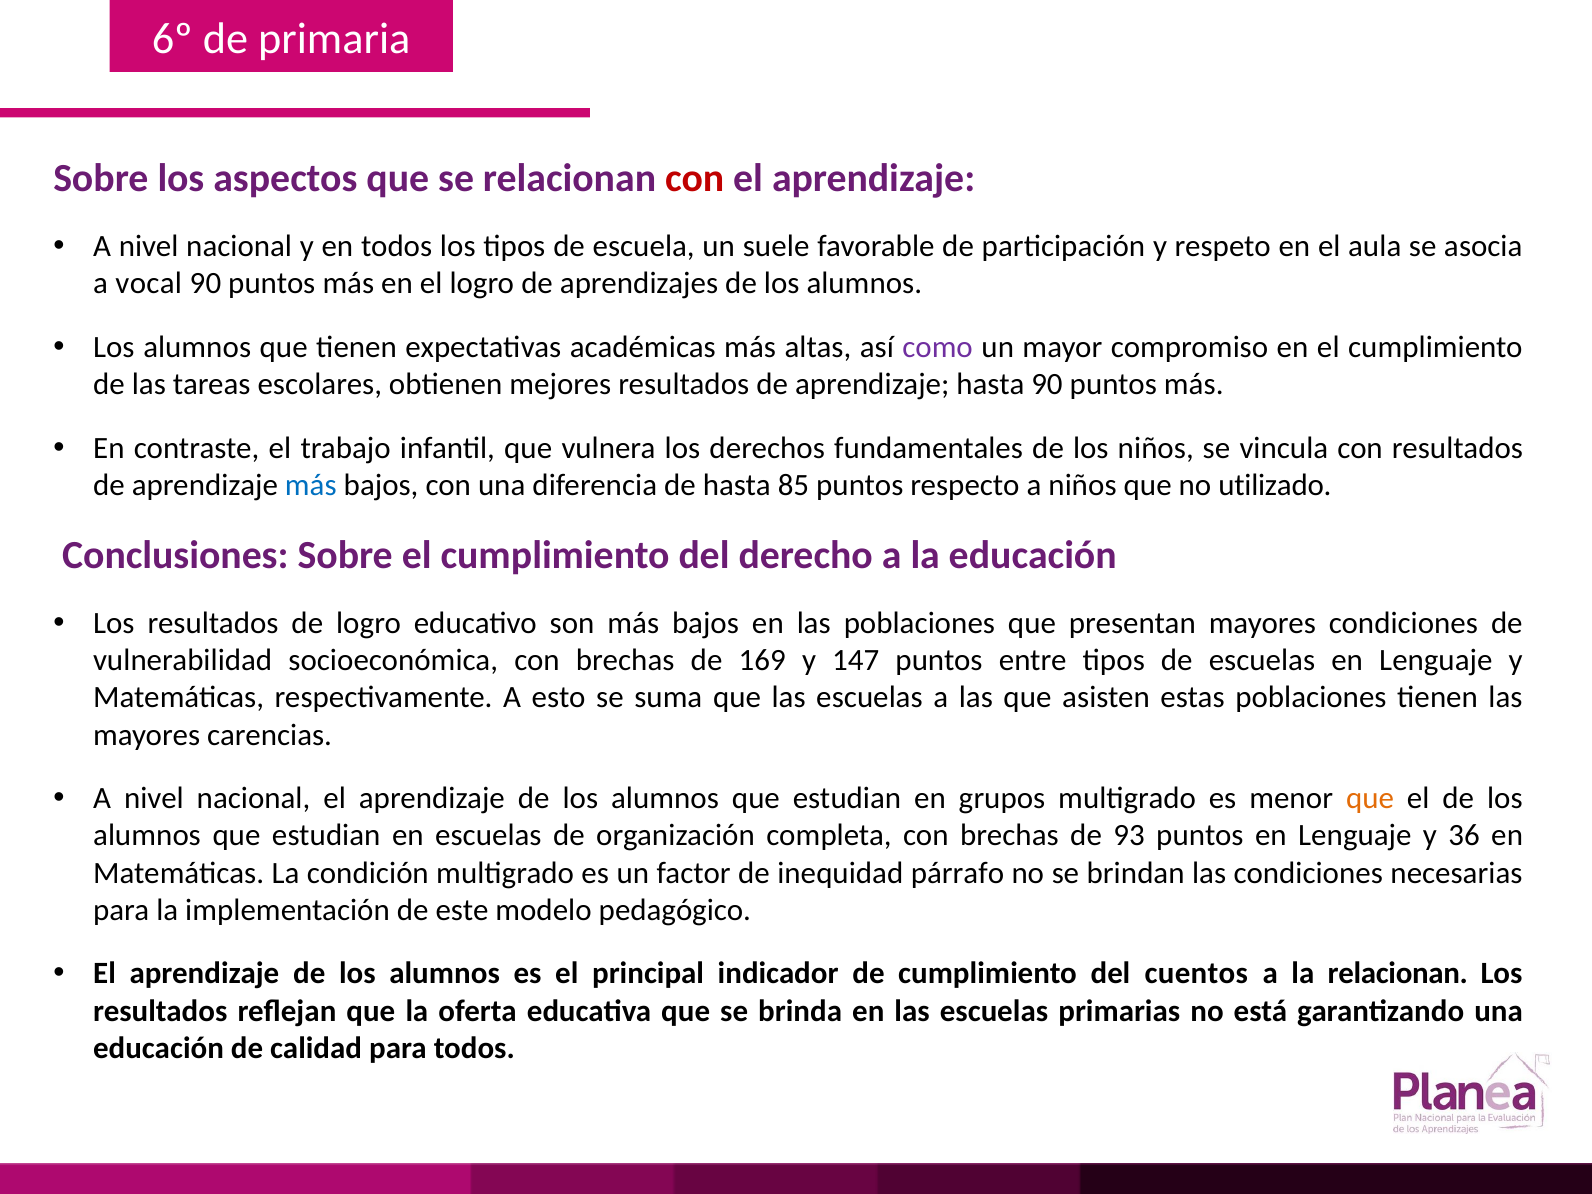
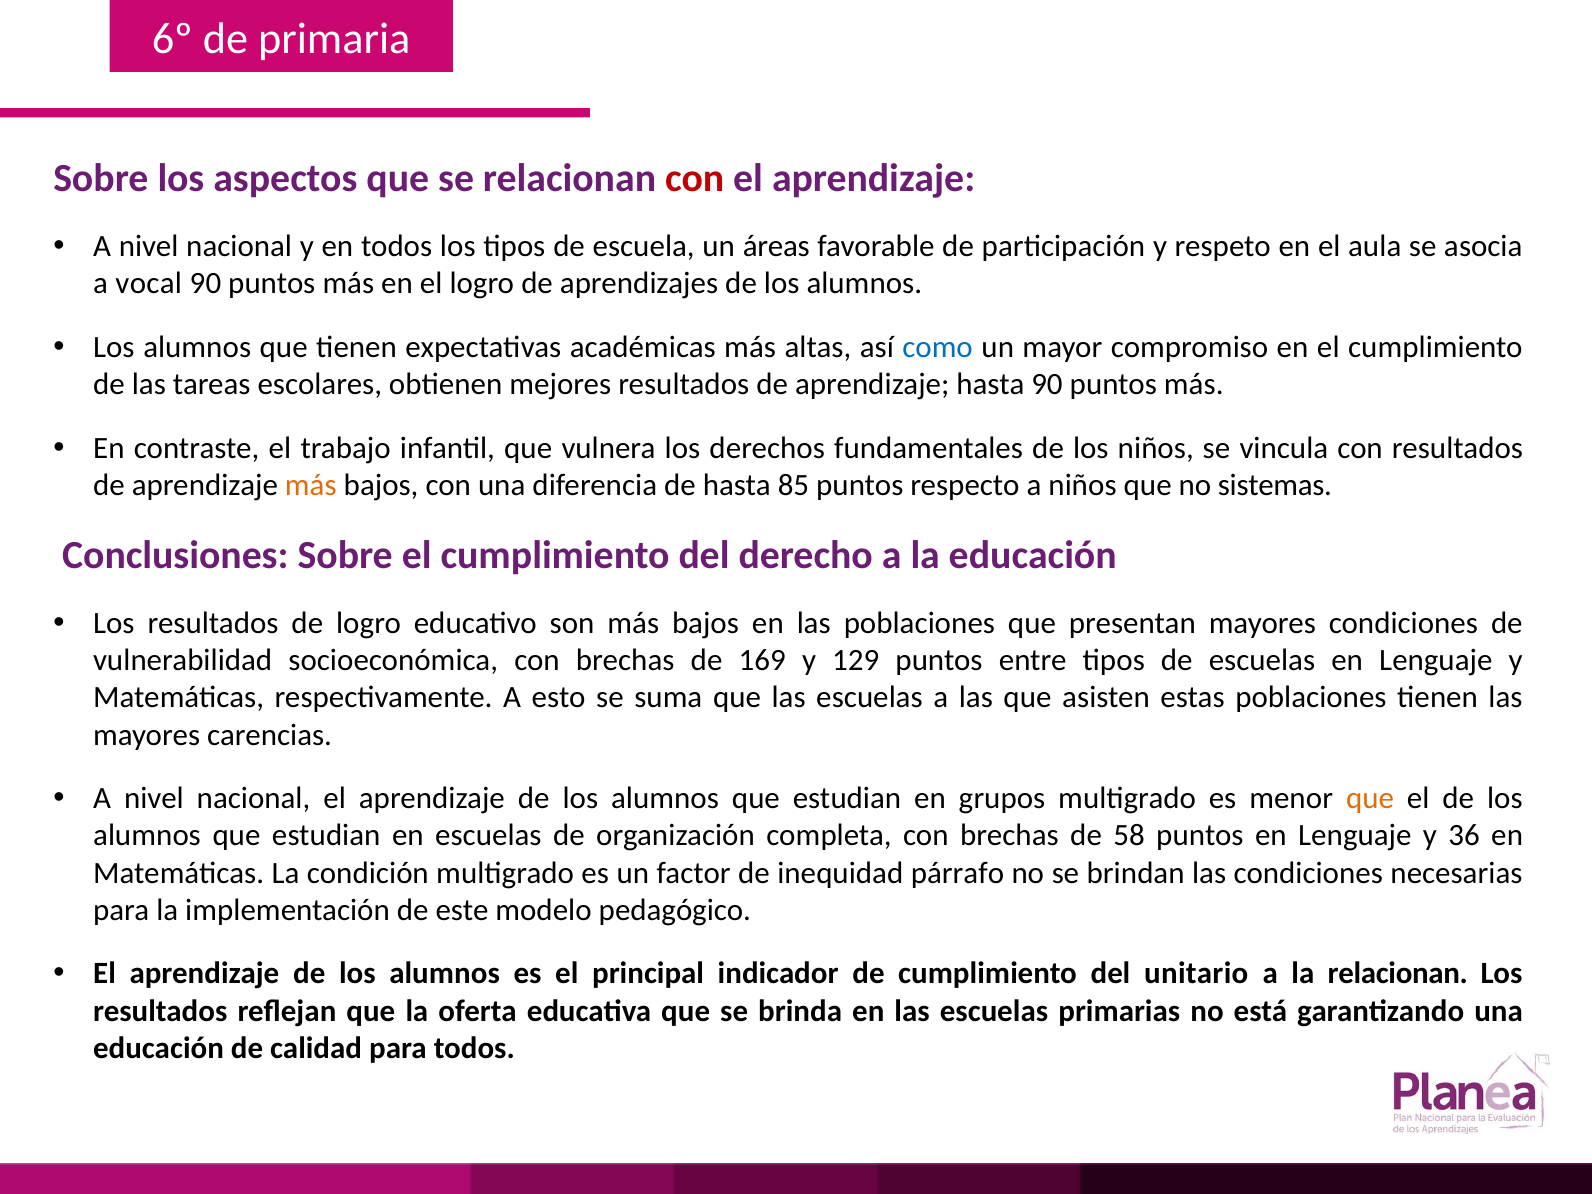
suele: suele -> áreas (776, 247)
como colour: purple -> blue (938, 347)
más colour: blue -> orange (311, 485)
utilizado: utilizado -> sistemas (1275, 485)
147: 147 -> 129 (856, 661)
93: 93 -> 58 (1129, 836)
cuentos: cuentos -> unitario (1196, 974)
